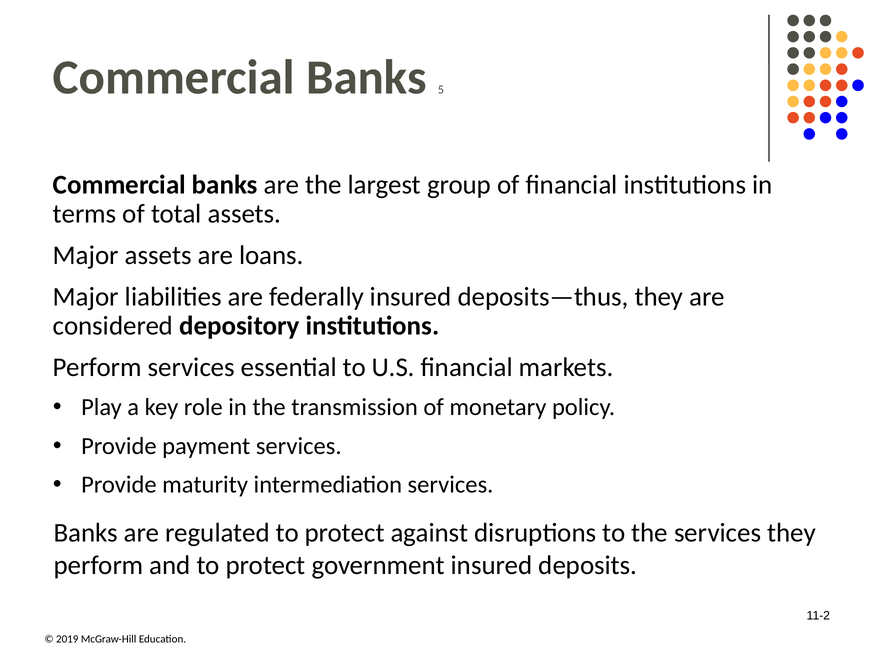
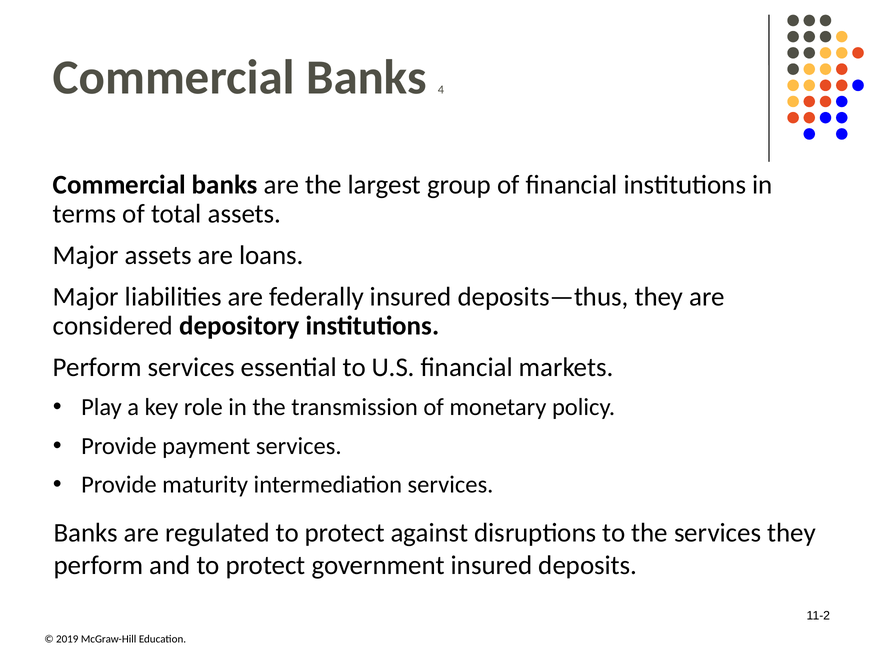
5: 5 -> 4 (441, 90)
